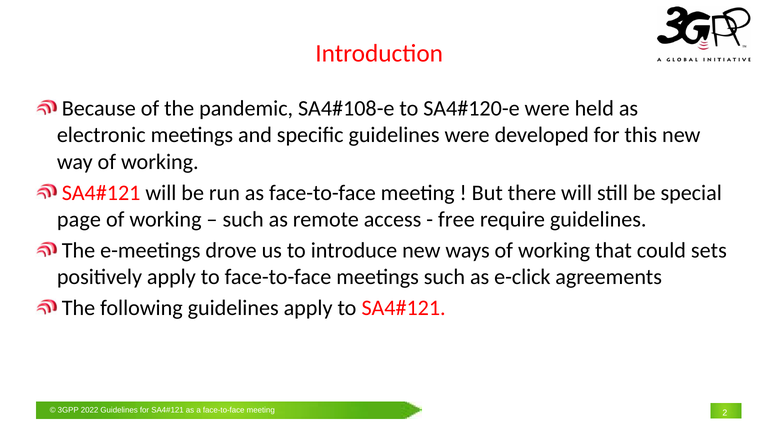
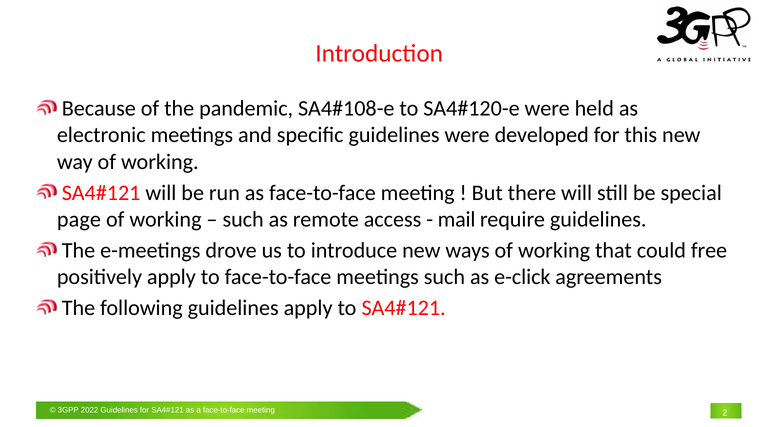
free: free -> mail (457, 219)
sets: sets -> free (709, 250)
